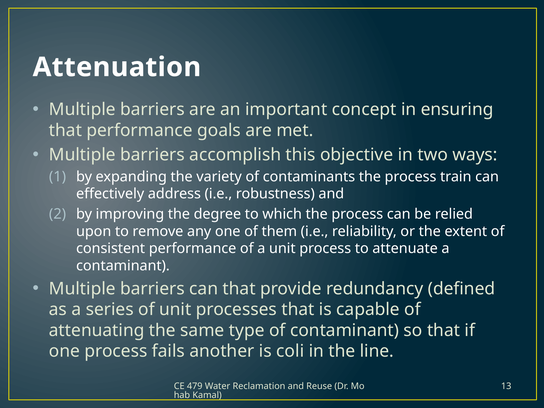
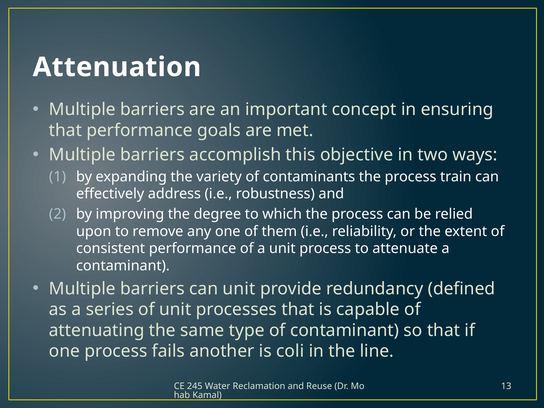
can that: that -> unit (239, 289)
479: 479 -> 245 (195, 386)
